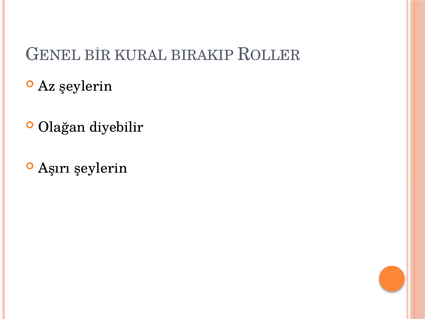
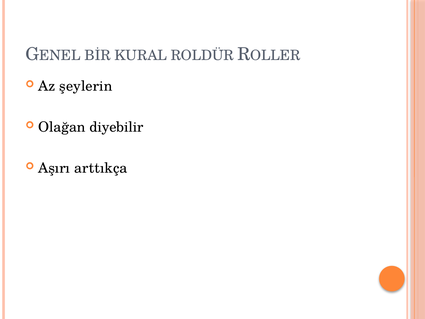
BIRAKIP: BIRAKIP -> ROLDÜR (202, 56)
Aşırı şeylerin: şeylerin -> arttıkça (101, 168)
